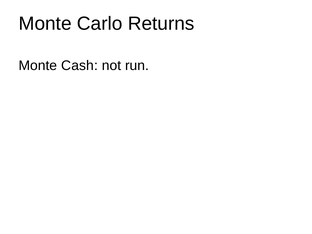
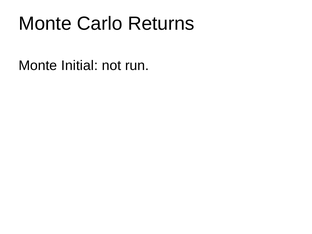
Cash: Cash -> Initial (80, 65)
